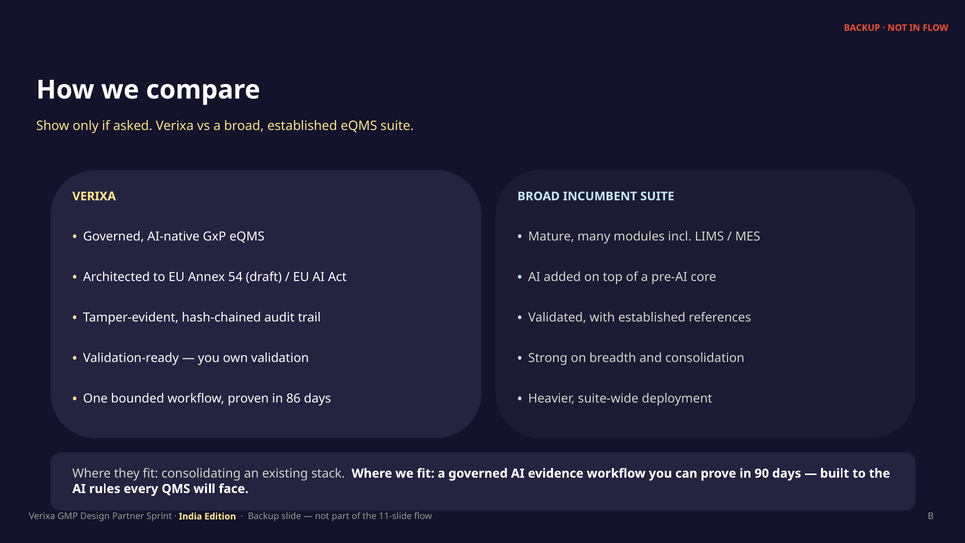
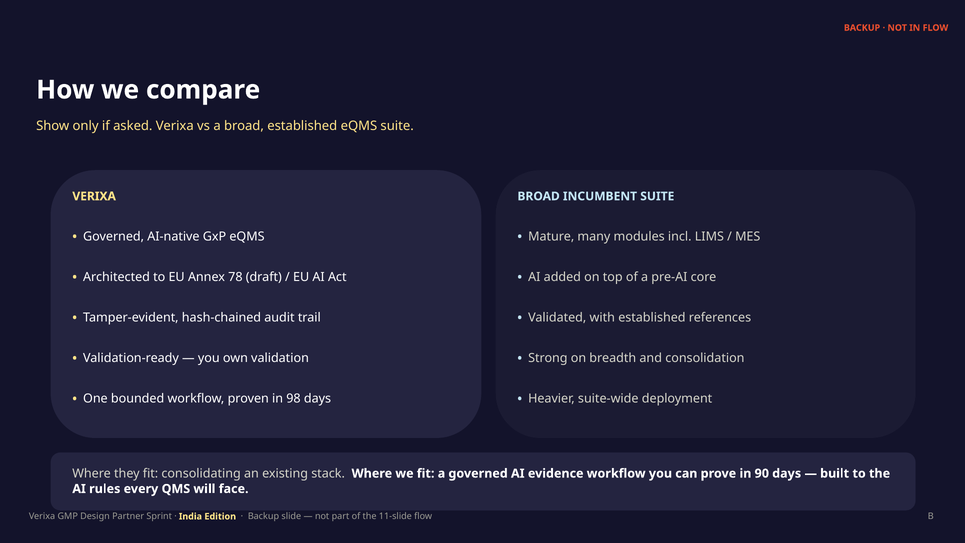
54: 54 -> 78 (235, 277)
86: 86 -> 98 (294, 399)
